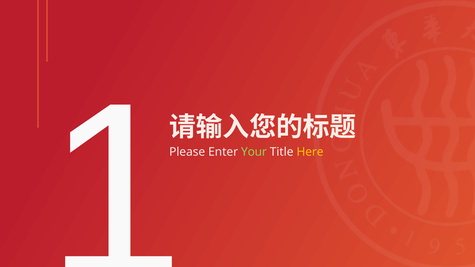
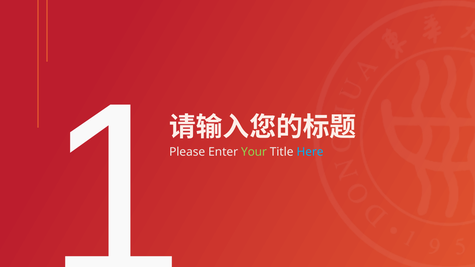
Here colour: yellow -> light blue (310, 152)
